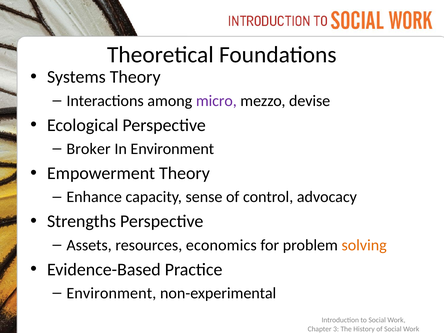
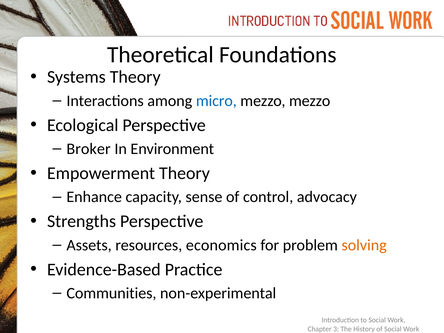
micro colour: purple -> blue (216, 101)
mezzo devise: devise -> mezzo (310, 101)
Environment: Environment -> Communities (111, 293)
